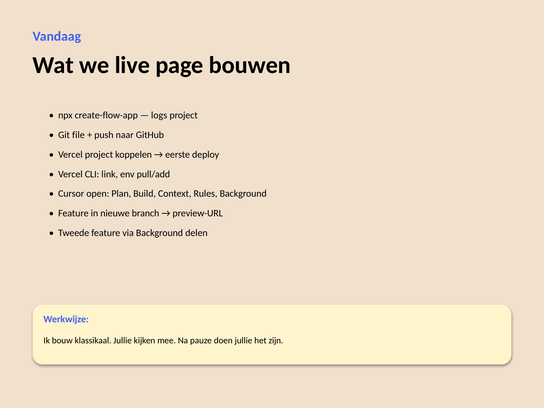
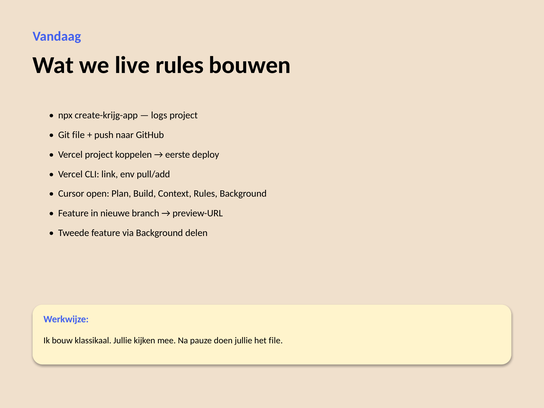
live page: page -> rules (180, 65)
create-flow-app: create-flow-app -> create-krijg-app (106, 115)
het zijn: zijn -> file (276, 341)
